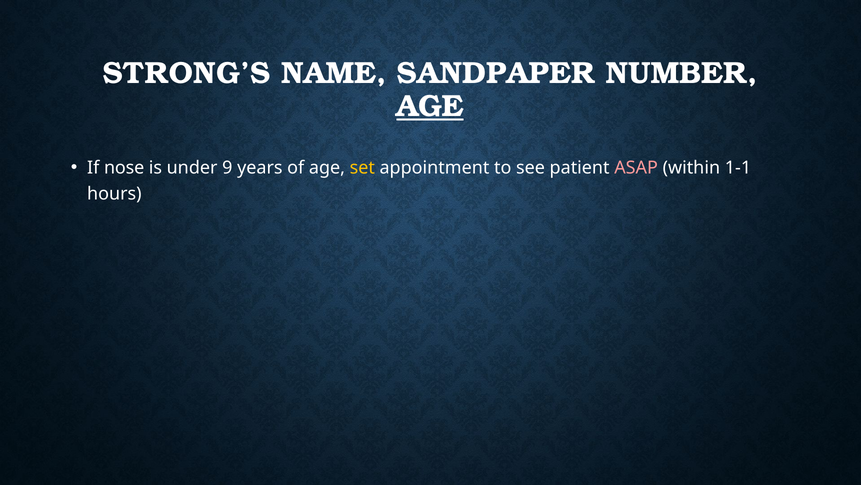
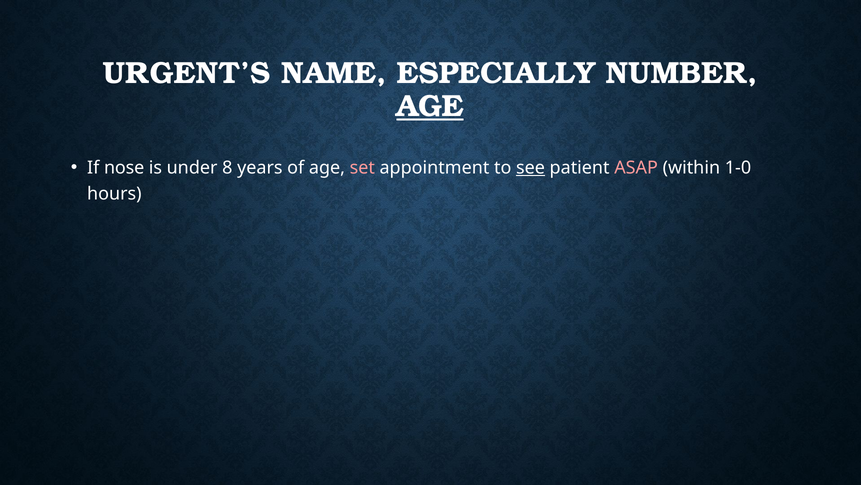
STRONG’S: STRONG’S -> URGENT’S (187, 73)
SANDPAPER: SANDPAPER -> ESPECIALLY (496, 73)
9: 9 -> 8 (227, 168)
set colour: yellow -> pink (362, 168)
see underline: none -> present (530, 168)
1-1: 1-1 -> 1-0 (738, 168)
